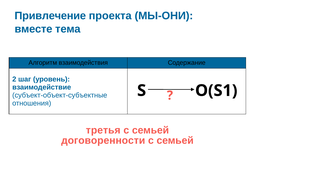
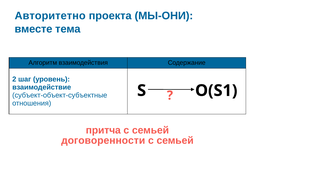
Привлечение: Привлечение -> Авторитетно (50, 16)
третья: третья -> притча (103, 130)
